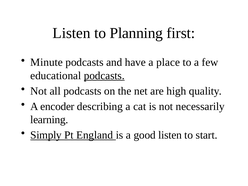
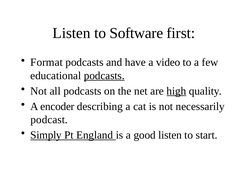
Planning: Planning -> Software (136, 33)
Minute: Minute -> Format (47, 62)
place: place -> video (168, 62)
high underline: none -> present (176, 91)
learning: learning -> podcast (49, 120)
